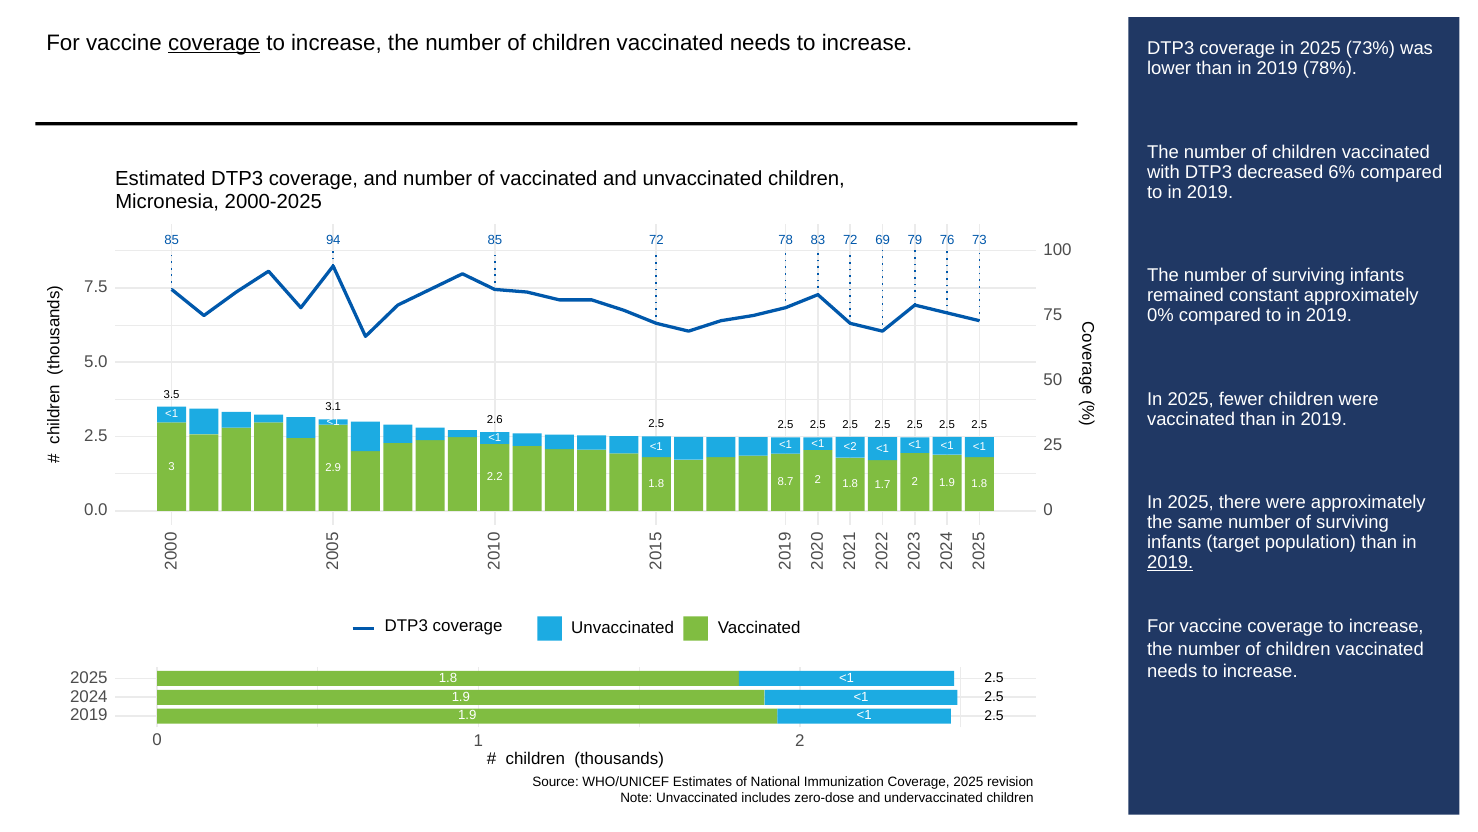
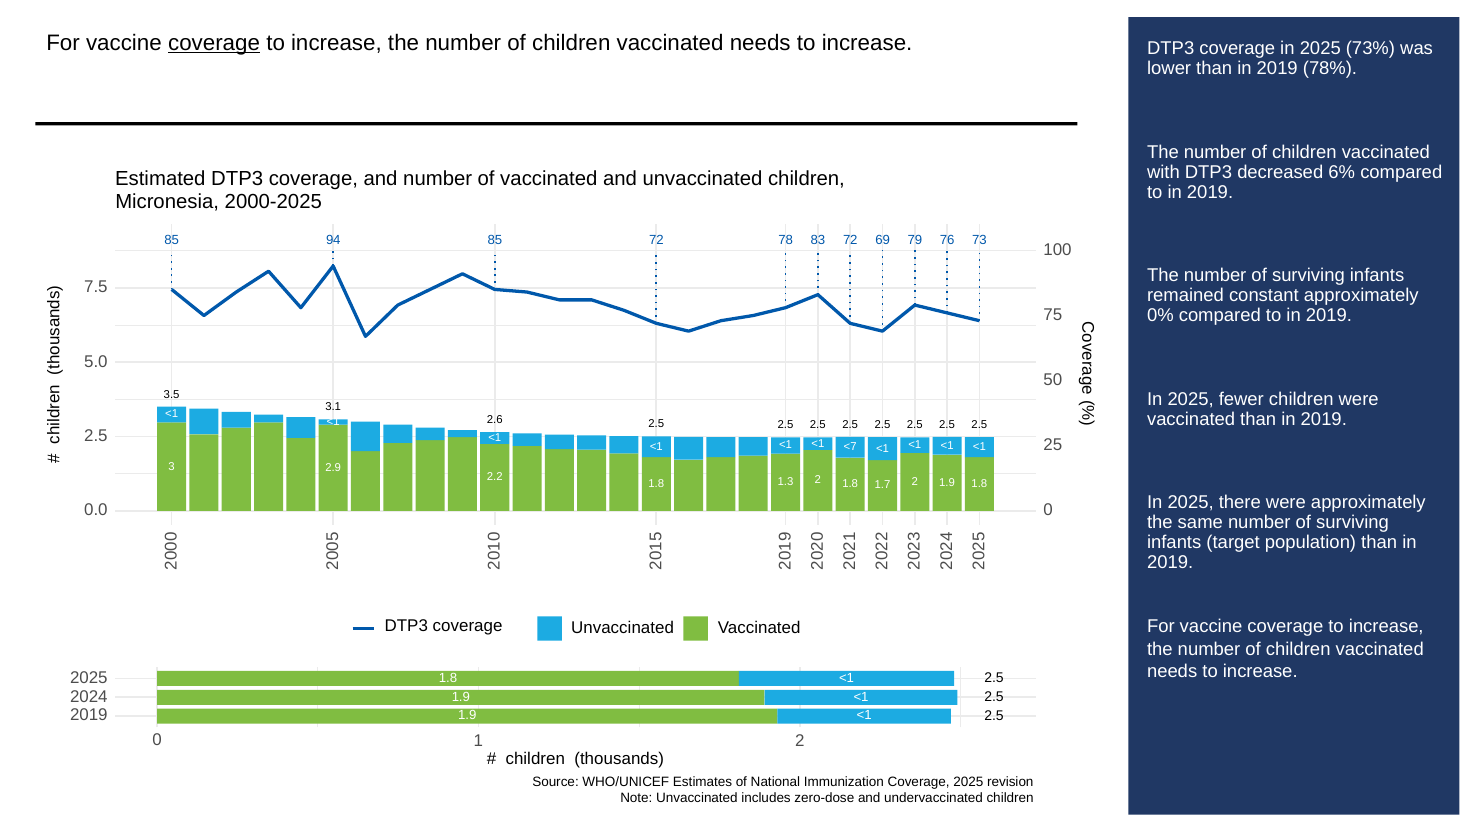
<2: <2 -> <7 (850, 447)
8.7: 8.7 -> 1.3 (786, 481)
2019 underline: present -> none (1170, 562)
